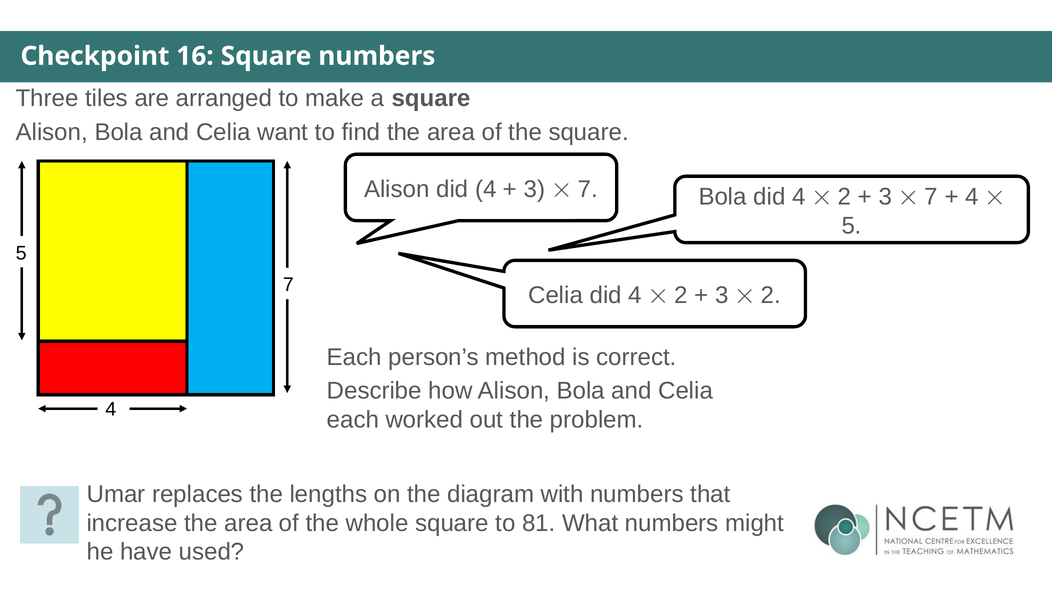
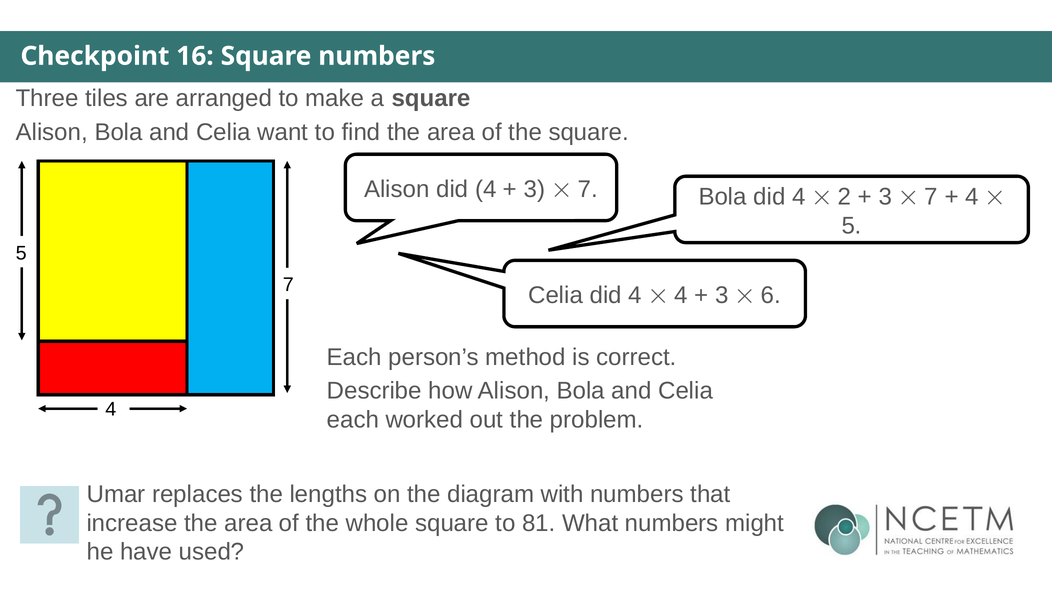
2: 2 -> 4 (681, 295)
2: 2 -> 6 (771, 295)
